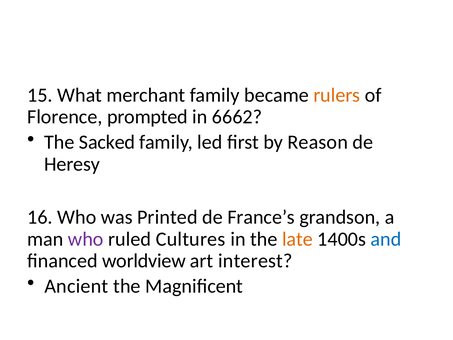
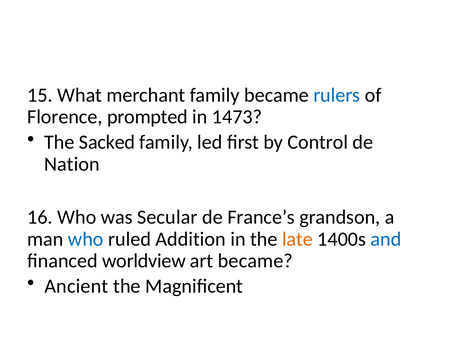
rulers colour: orange -> blue (337, 95)
6662: 6662 -> 1473 (237, 117)
Reason: Reason -> Control (318, 142)
Heresy: Heresy -> Nation (72, 164)
Printed: Printed -> Secular (167, 217)
who colour: purple -> blue (86, 239)
Cultures: Cultures -> Addition (191, 239)
art interest: interest -> became (255, 261)
